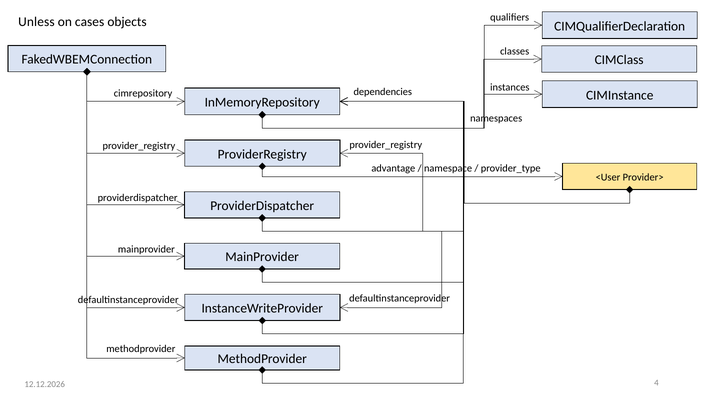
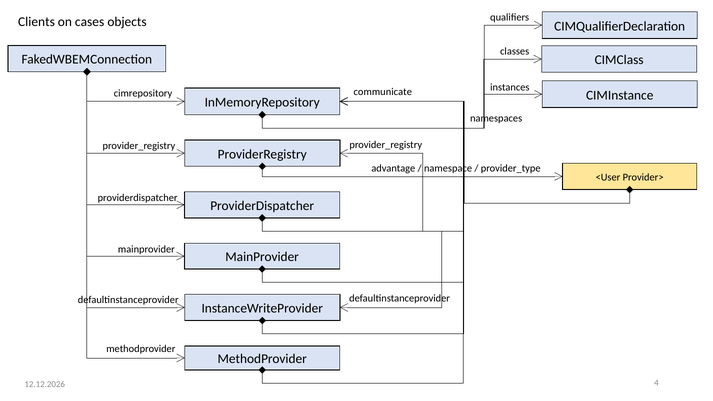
Unless: Unless -> Clients (36, 22)
dependencies: dependencies -> communicate (383, 92)
